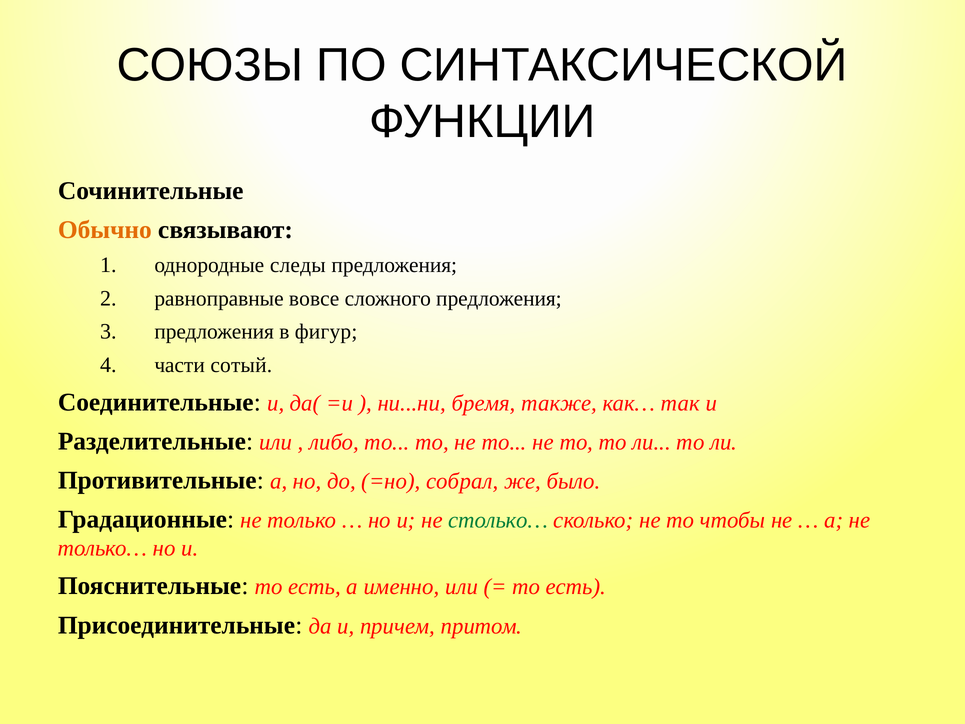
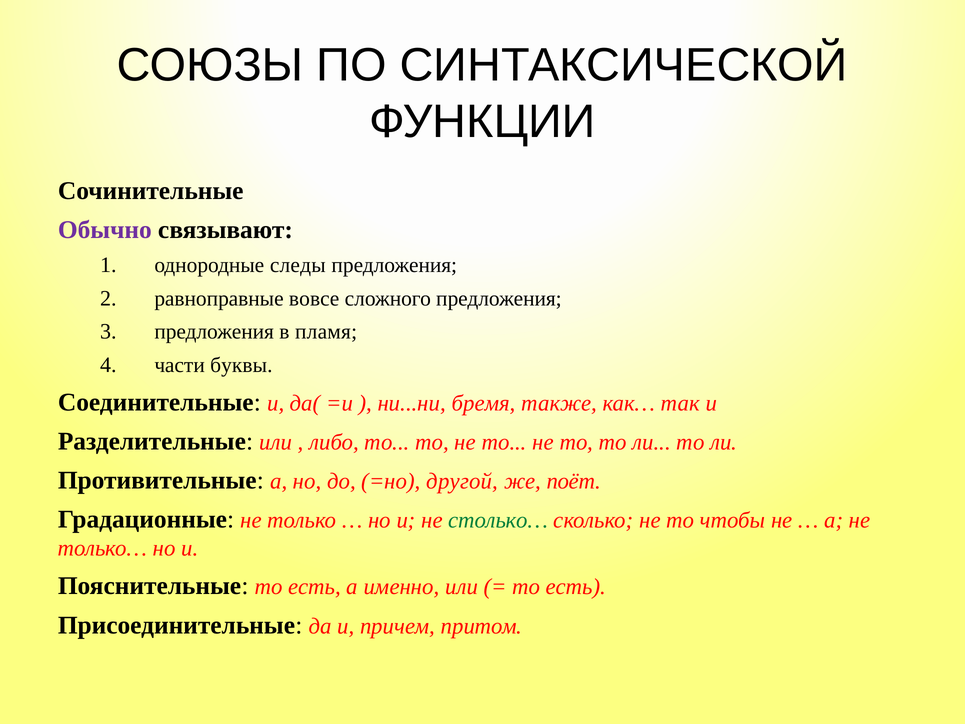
Обычно colour: orange -> purple (105, 230)
фигур: фигур -> пламя (326, 332)
сотый: сотый -> буквы (241, 365)
собрал: собрал -> другой (462, 481)
было: было -> поёт (574, 481)
